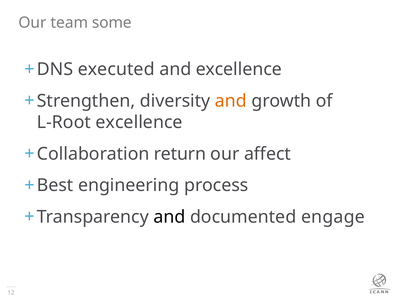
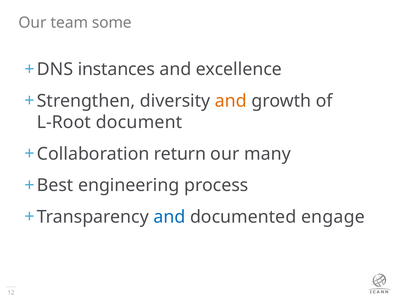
executed: executed -> instances (116, 69)
L-Root excellence: excellence -> document (139, 122)
affect: affect -> many (267, 154)
and colour: black -> blue (169, 217)
